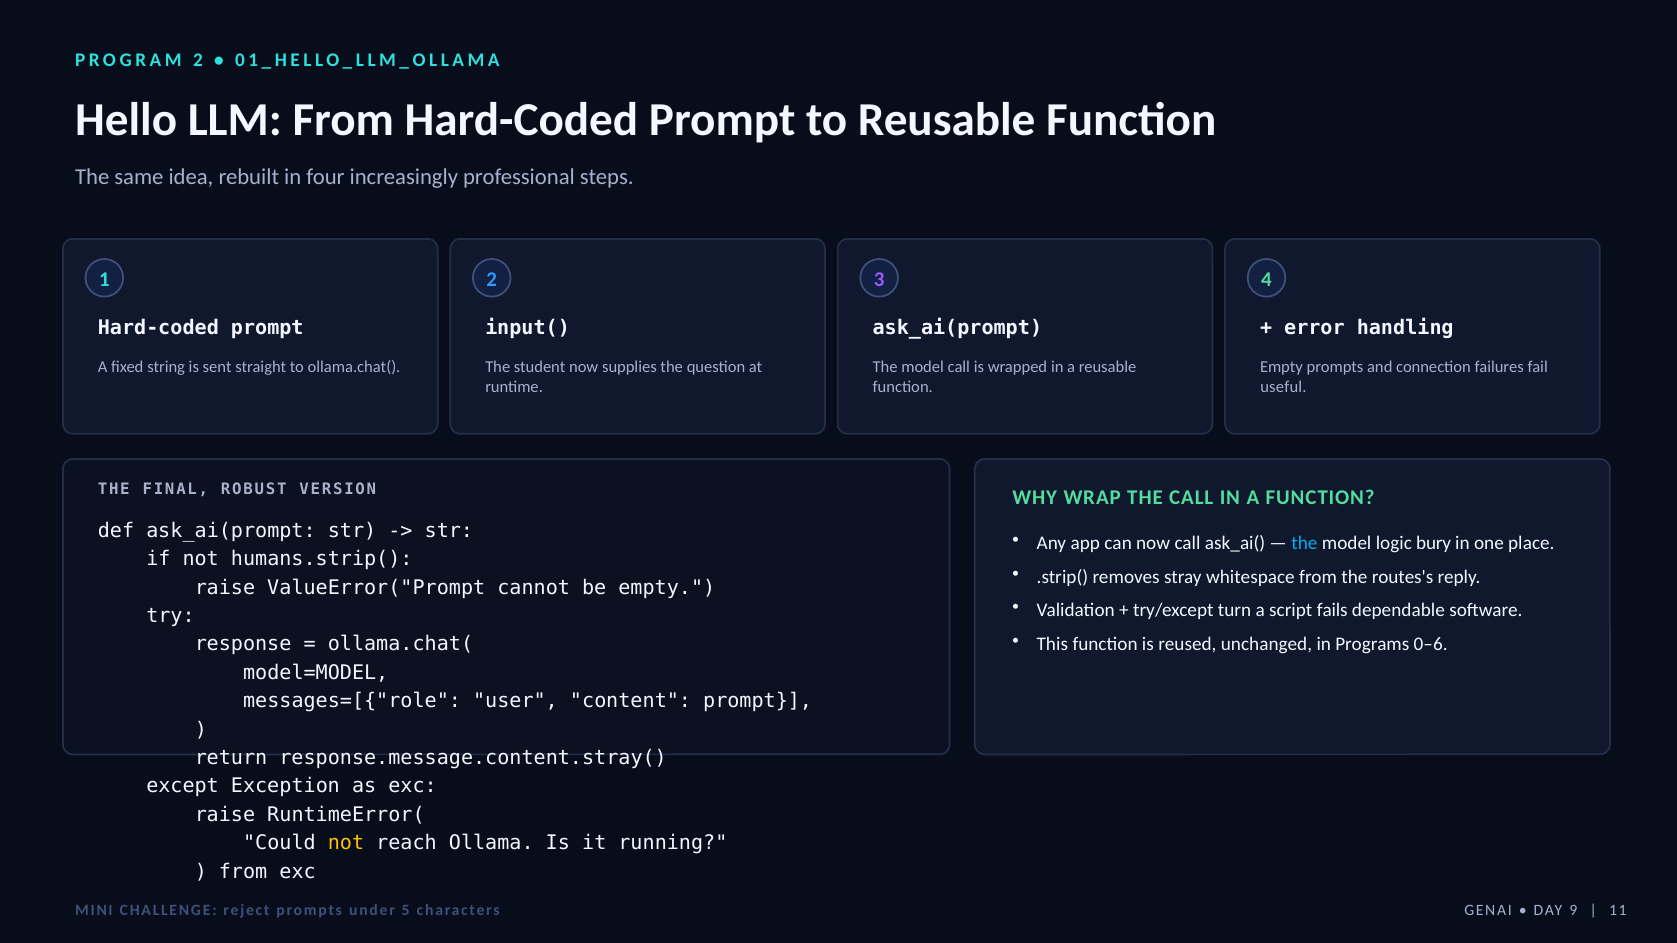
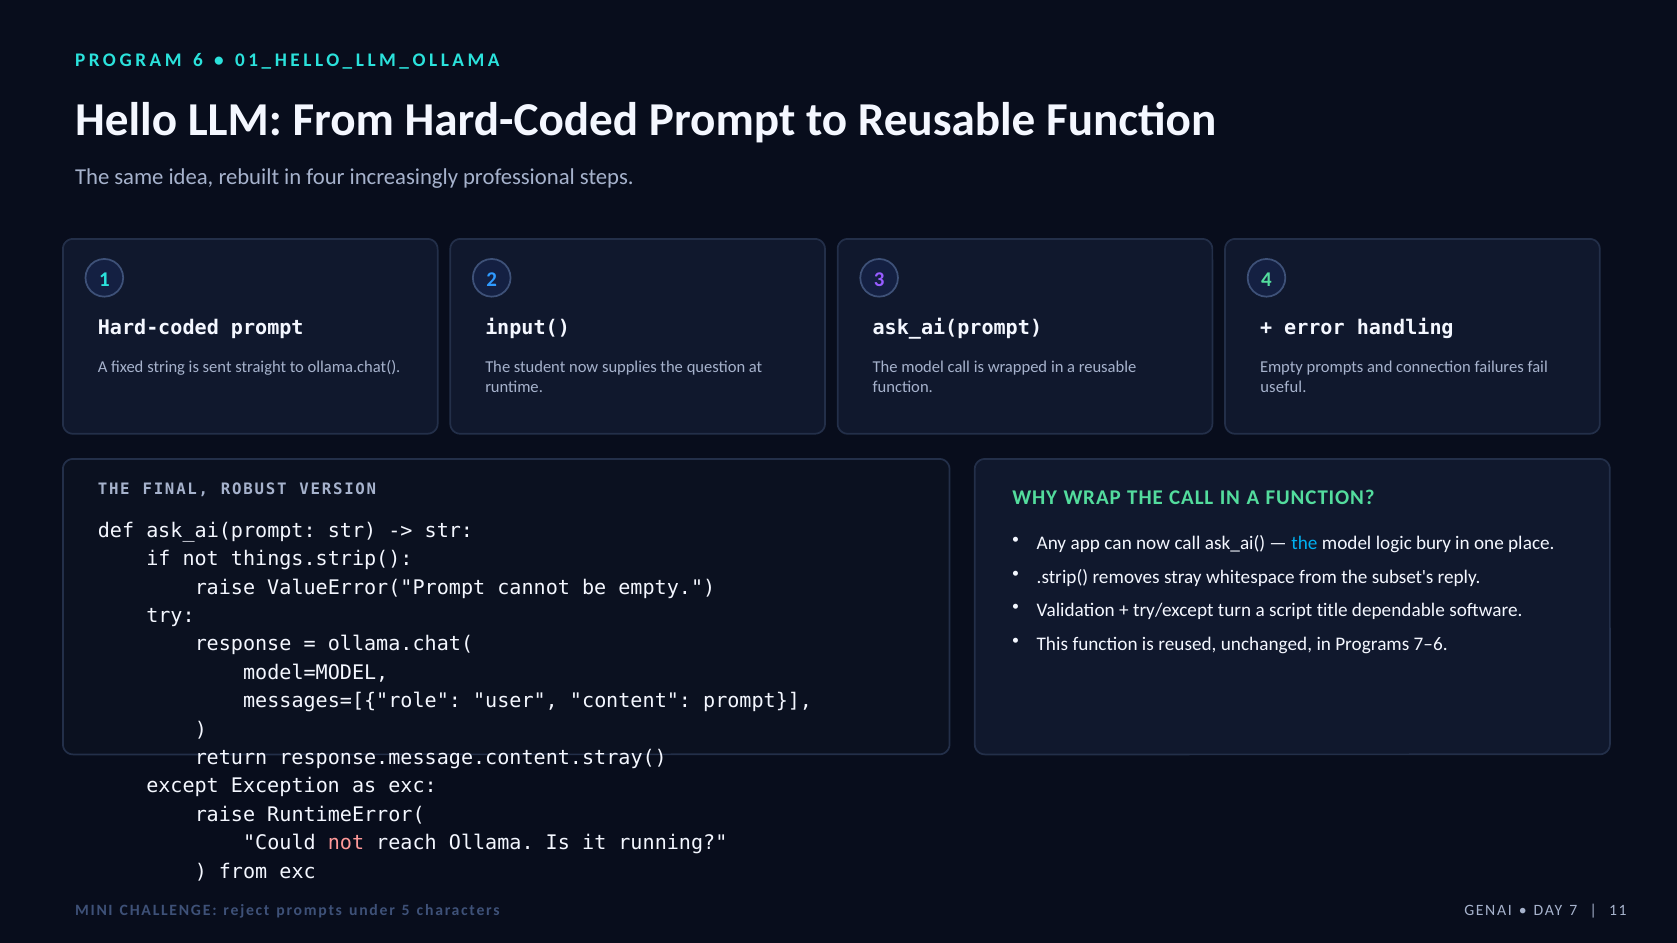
PROGRAM 2: 2 -> 6 (198, 60)
humans.strip(: humans.strip( -> things.strip( (322, 559)
routes's: routes's -> subset's (1403, 577)
fails: fails -> title (1332, 611)
0–6: 0–6 -> 7–6 (1431, 644)
not colour: yellow -> pink (346, 843)
9: 9 -> 7 (1573, 910)
